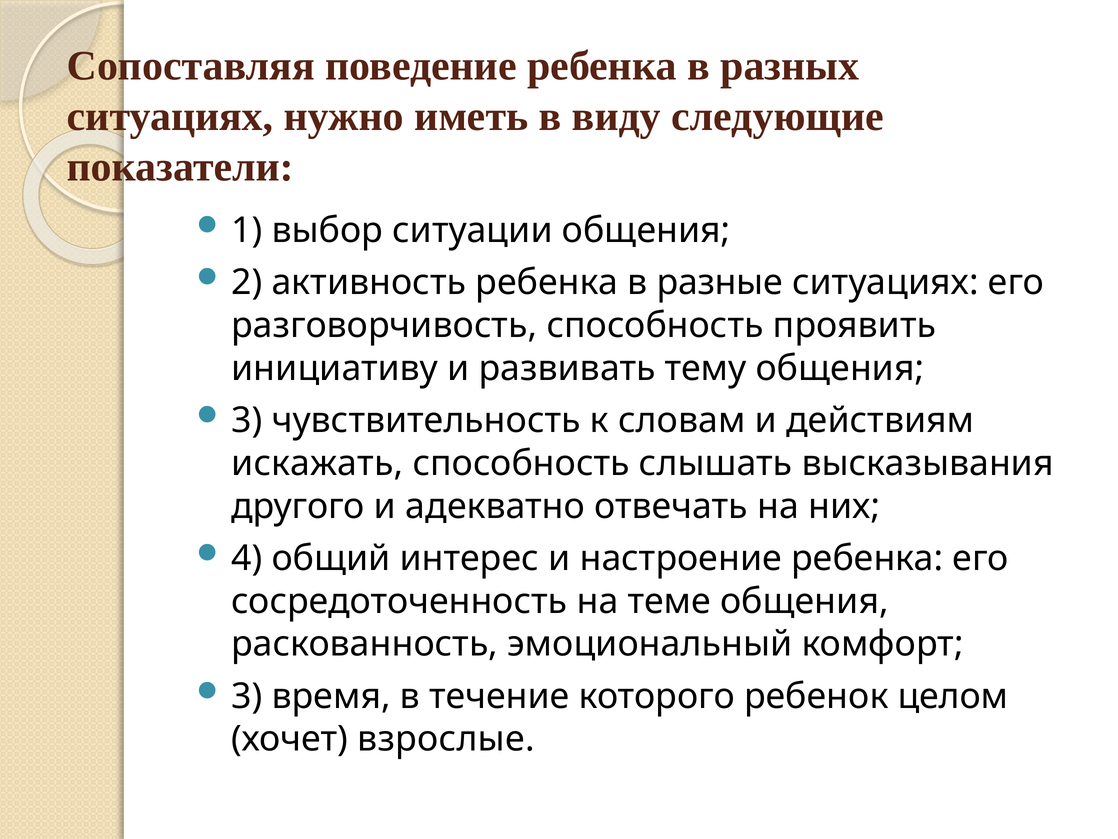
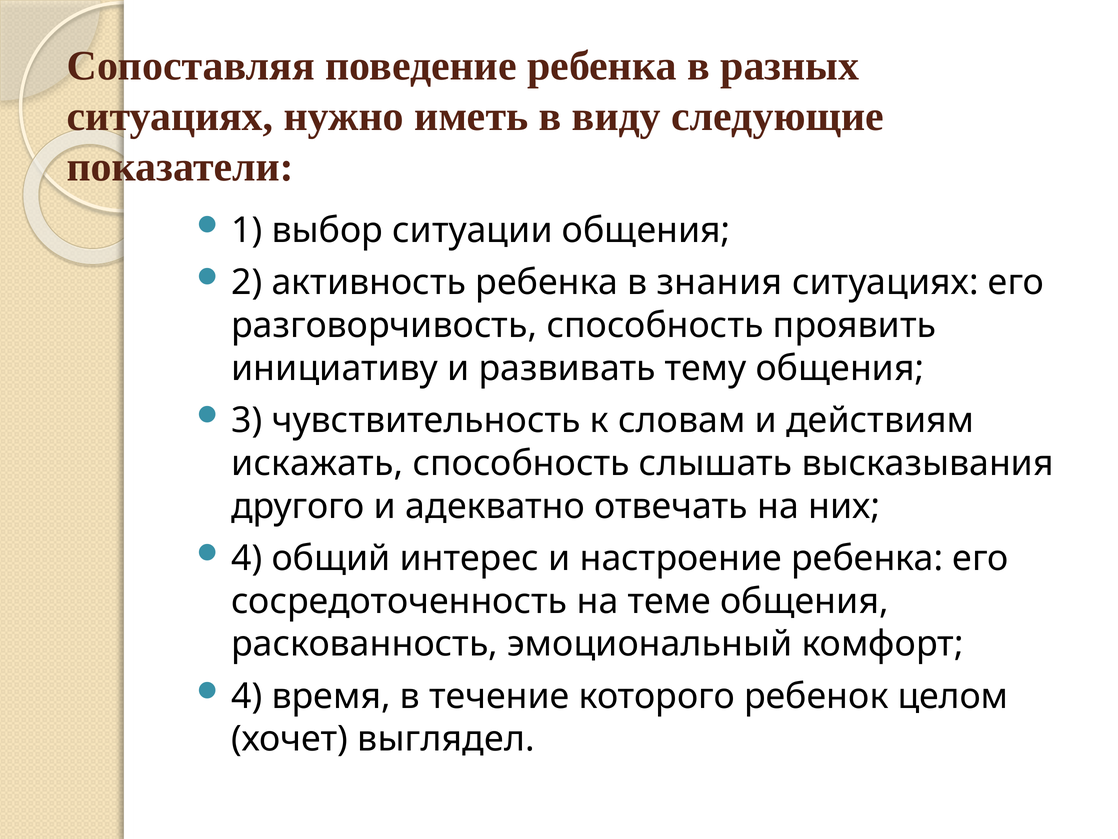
разные: разные -> знания (719, 282)
3: 3 -> 4 (247, 696)
взрослые: взрослые -> выглядел (446, 739)
